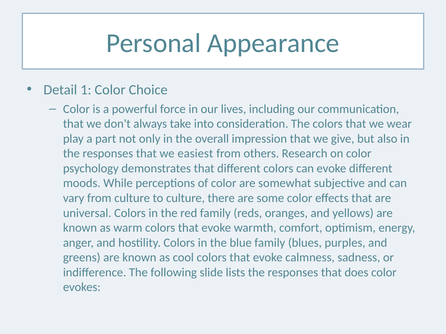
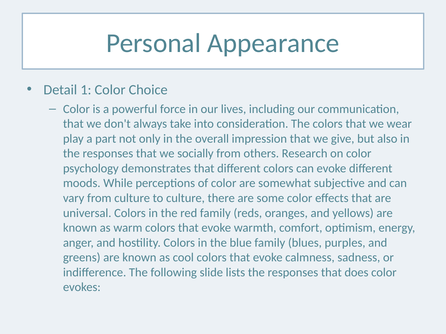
easiest: easiest -> socially (195, 154)
